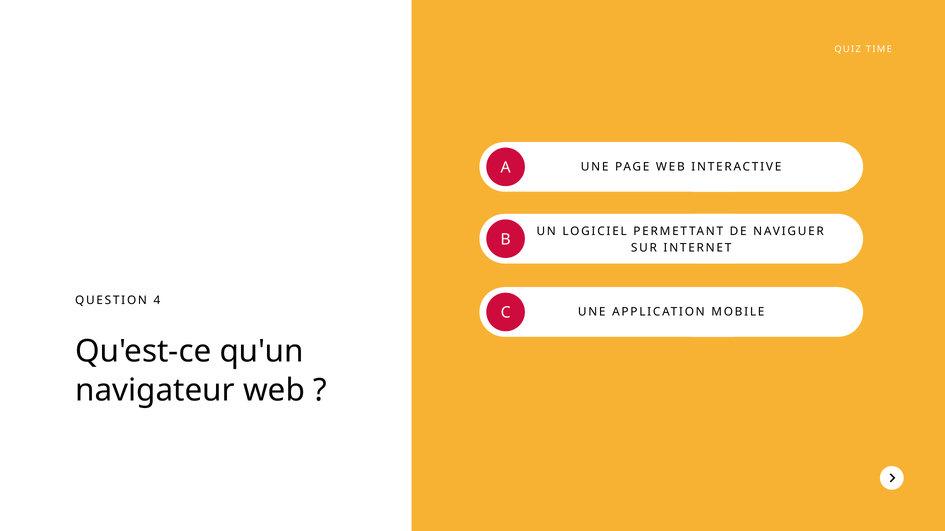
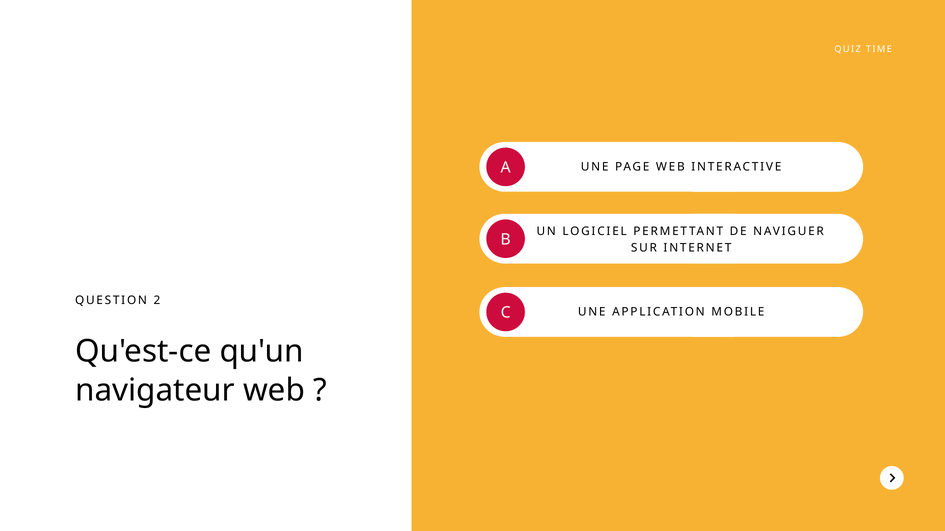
4: 4 -> 2 (157, 301)
